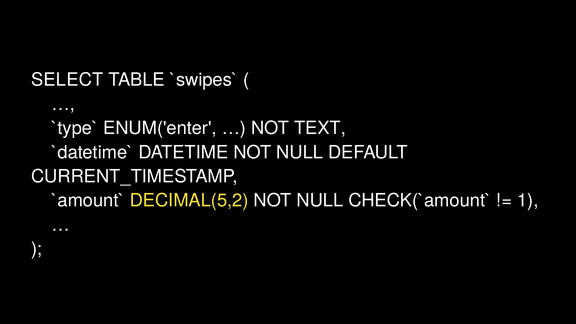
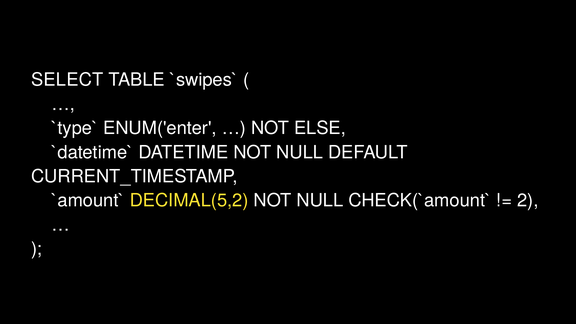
TEXT: TEXT -> ELSE (320, 128)
1: 1 -> 2 (528, 201)
